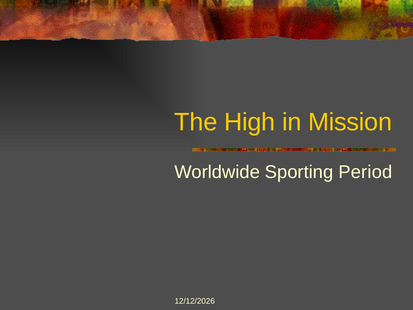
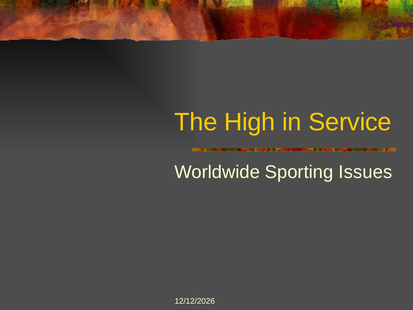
Mission: Mission -> Service (350, 122)
Period: Period -> Issues (365, 172)
